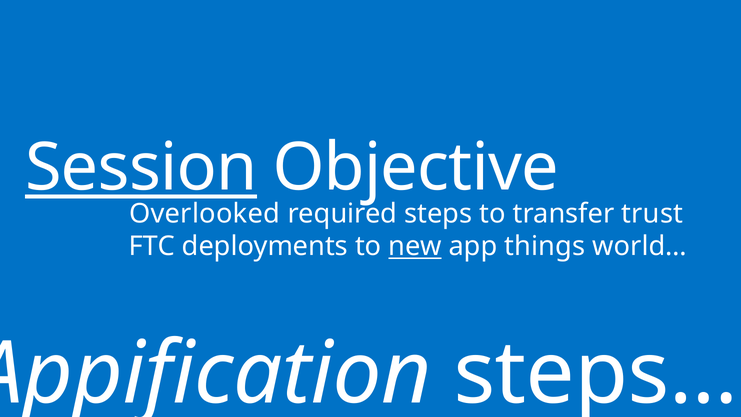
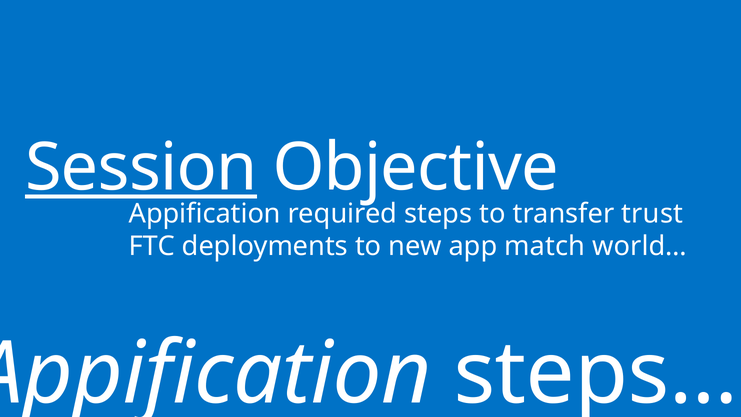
Overlooked: Overlooked -> Appification (205, 214)
new underline: present -> none (415, 246)
things: things -> match (545, 246)
